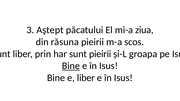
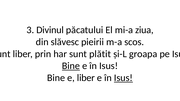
Aştept: Aştept -> Divinul (50, 30)
răsuna: răsuna -> slăvesc (65, 42)
sunt pieirii: pieirii -> plătit (100, 54)
Isus underline: none -> present (123, 78)
